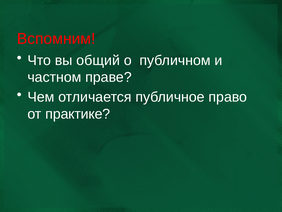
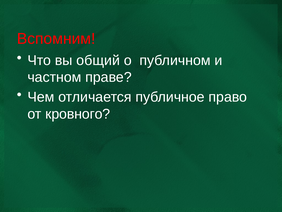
практике: практике -> кровного (78, 114)
